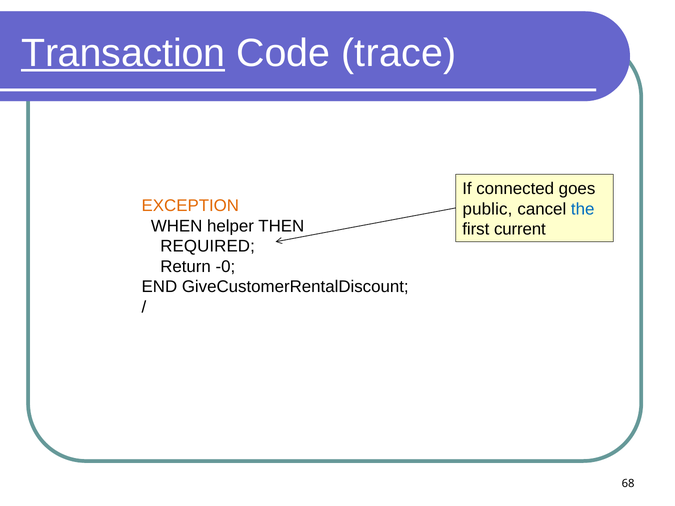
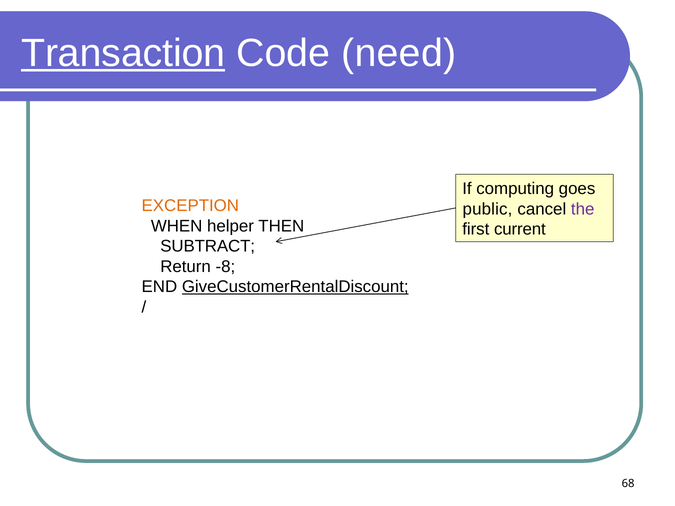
trace: trace -> need (399, 53)
connected: connected -> computing (515, 189)
the colour: blue -> purple (583, 209)
REQUIRED: REQUIRED -> SUBTRACT (208, 246)
-0: -0 -> -8 (225, 267)
GiveCustomerRentalDiscount underline: none -> present (295, 287)
